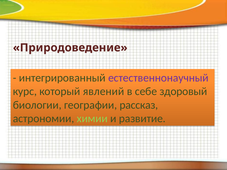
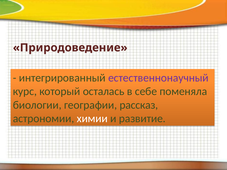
явлений: явлений -> осталась (104, 91)
здоровый: здоровый -> поменяла (183, 91)
химии colour: light green -> white (92, 119)
